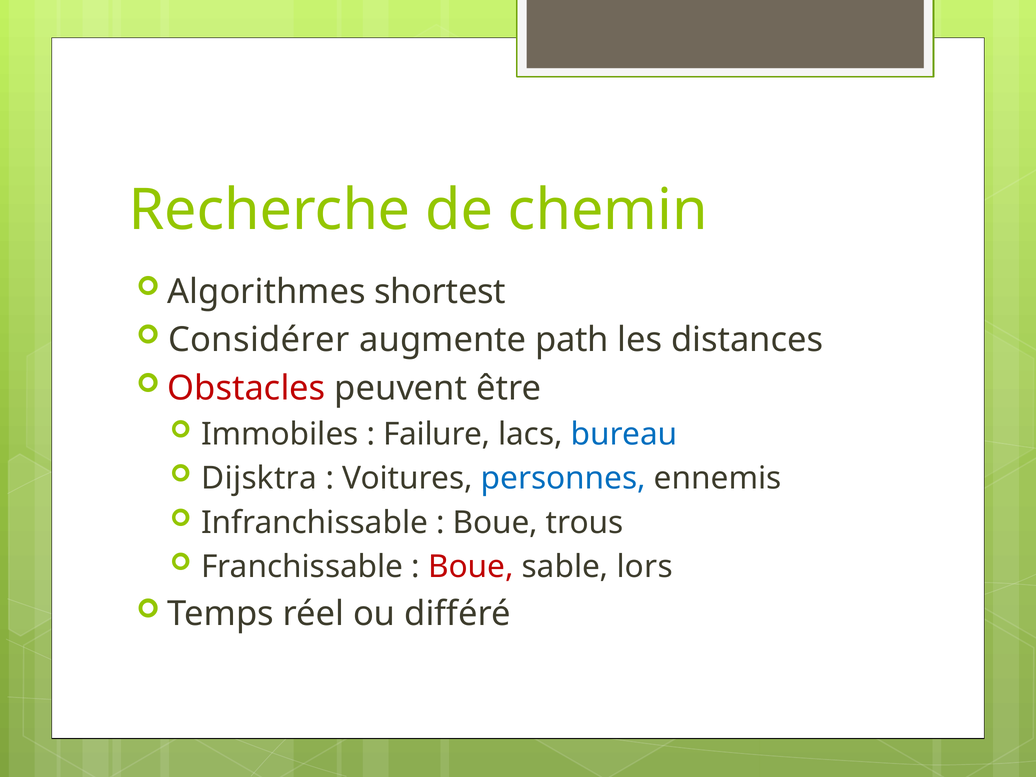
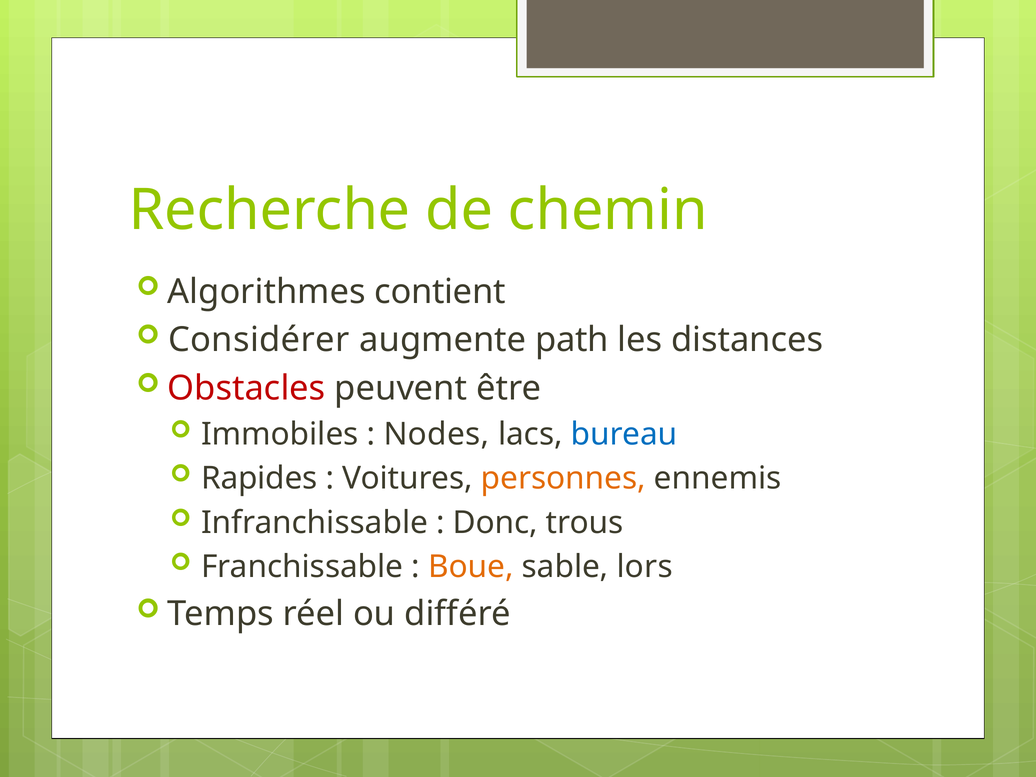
shortest: shortest -> contient (440, 292)
Failure: Failure -> Nodes (436, 434)
Dijsktra: Dijsktra -> Rapides (259, 478)
personnes colour: blue -> orange (563, 478)
Boue: Boue -> Donc (495, 523)
Boue colour: red -> orange (471, 567)
